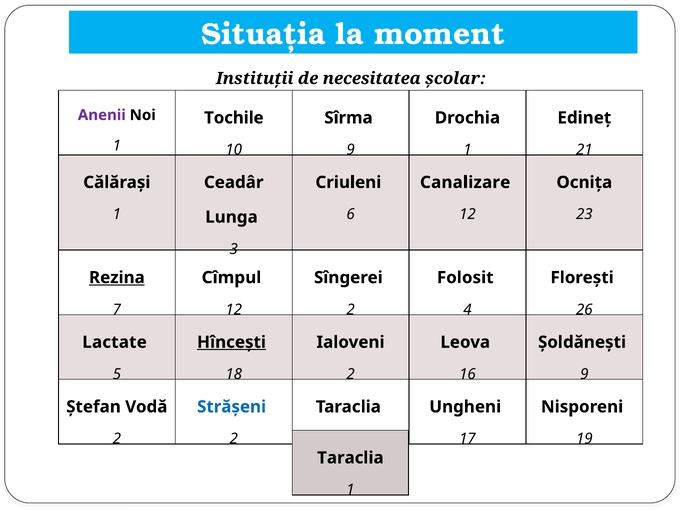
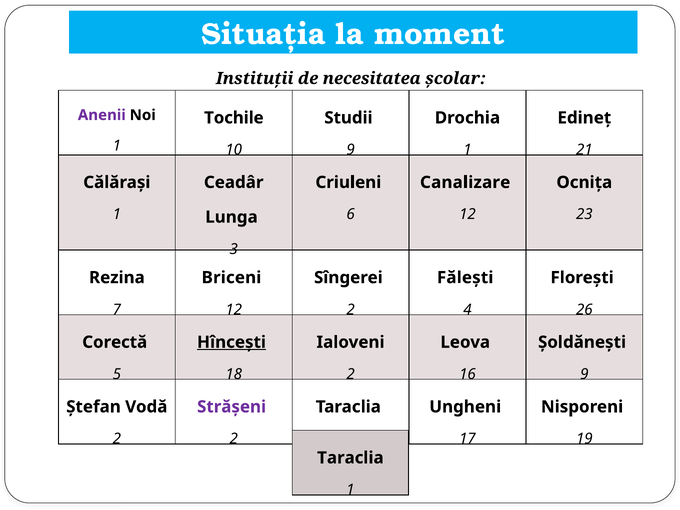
Sîrma: Sîrma -> Studii (348, 118)
Rezina underline: present -> none (117, 278)
Cîmpul: Cîmpul -> Briceni (231, 278)
Folosit: Folosit -> Fălești (465, 278)
Lactate: Lactate -> Corectă (115, 342)
Strășeni colour: blue -> purple (232, 407)
